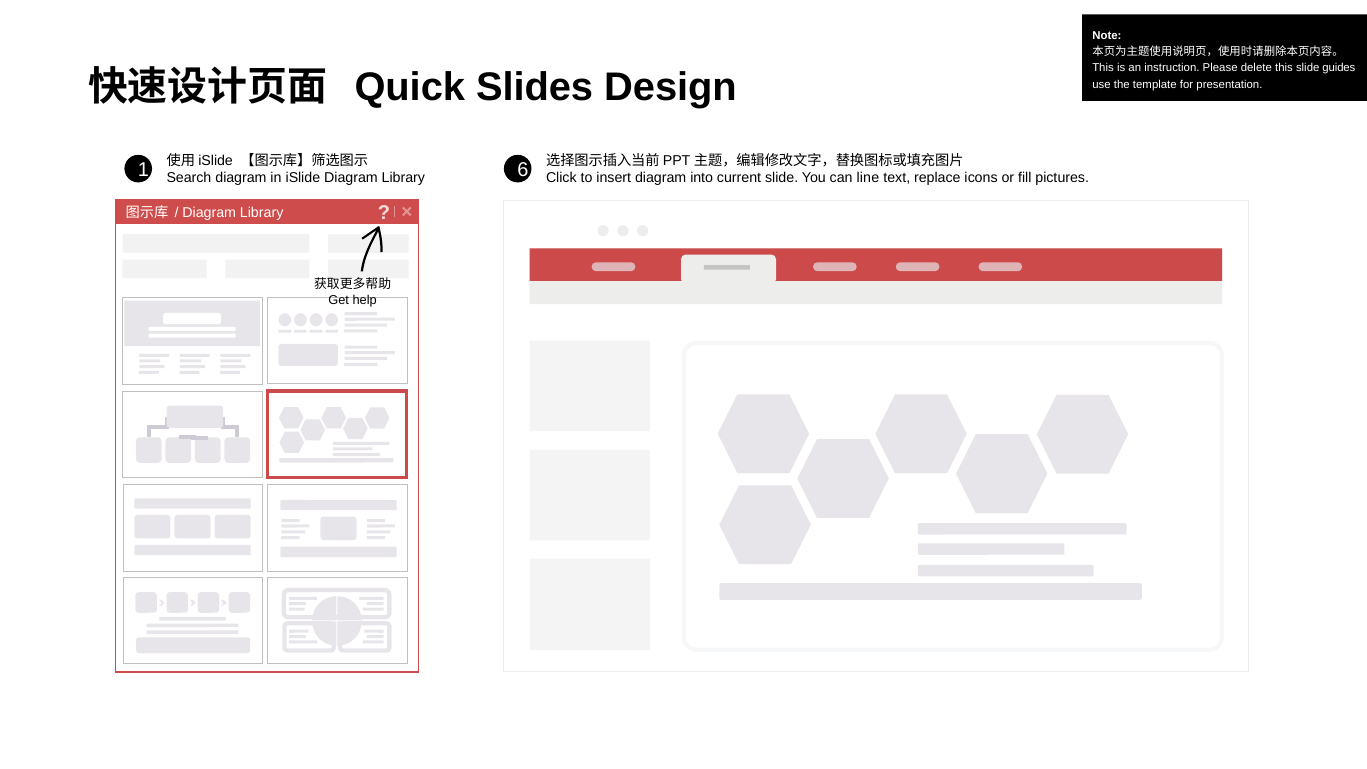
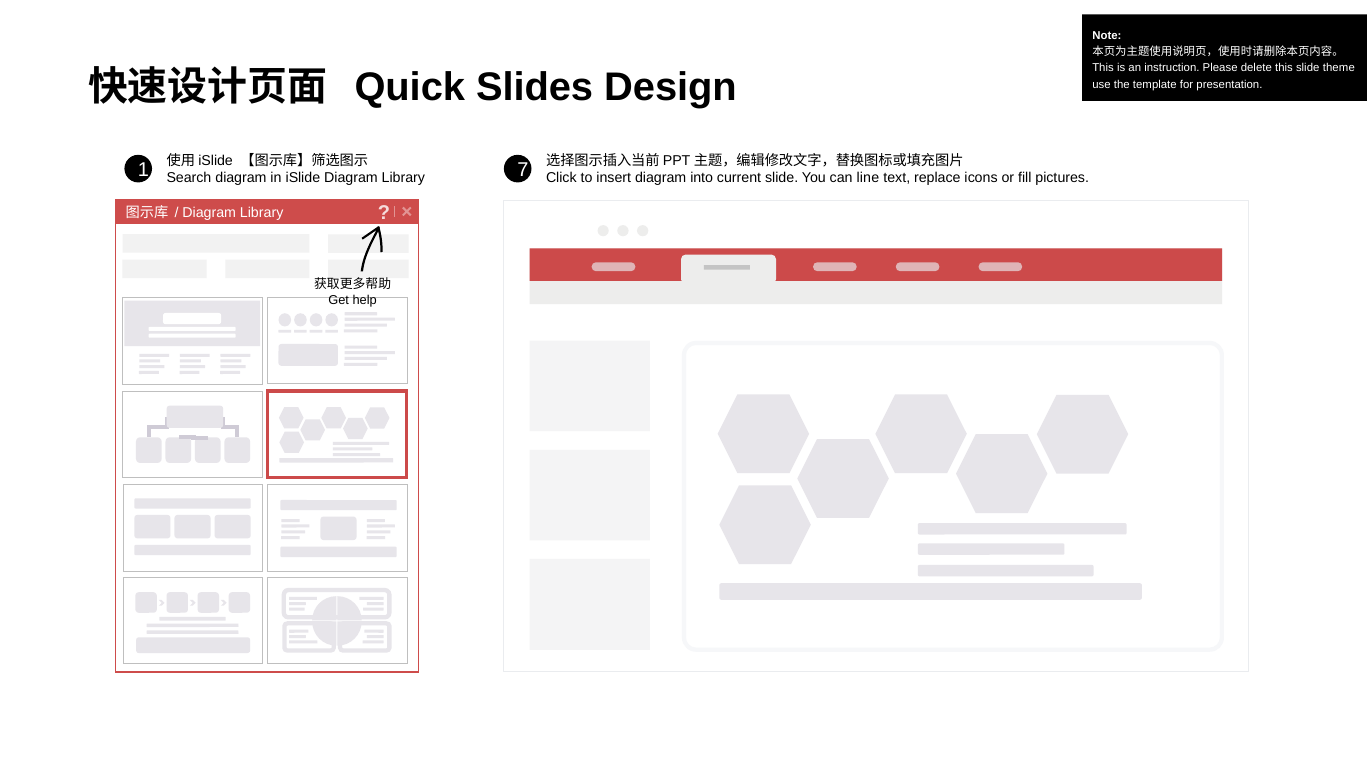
guides: guides -> theme (1339, 68)
6: 6 -> 7 (523, 170)
